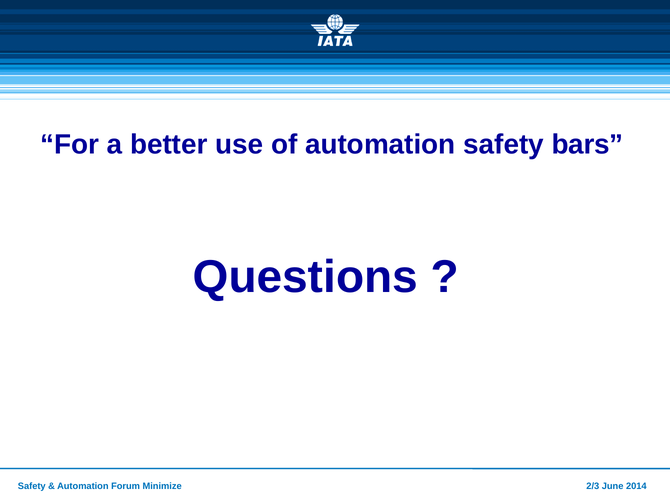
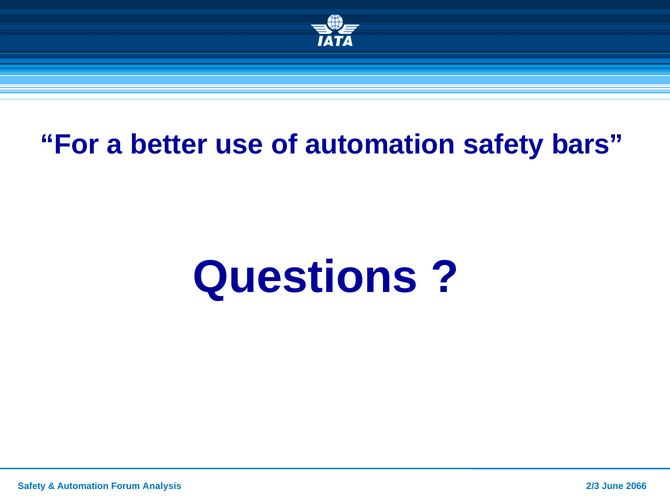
Minimize: Minimize -> Analysis (162, 487)
2014: 2014 -> 2066 (636, 487)
